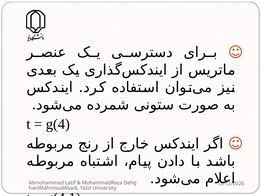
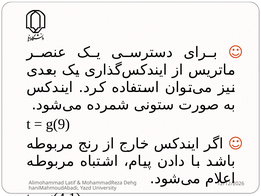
g(4: g(4 -> g(9 (58, 124)
